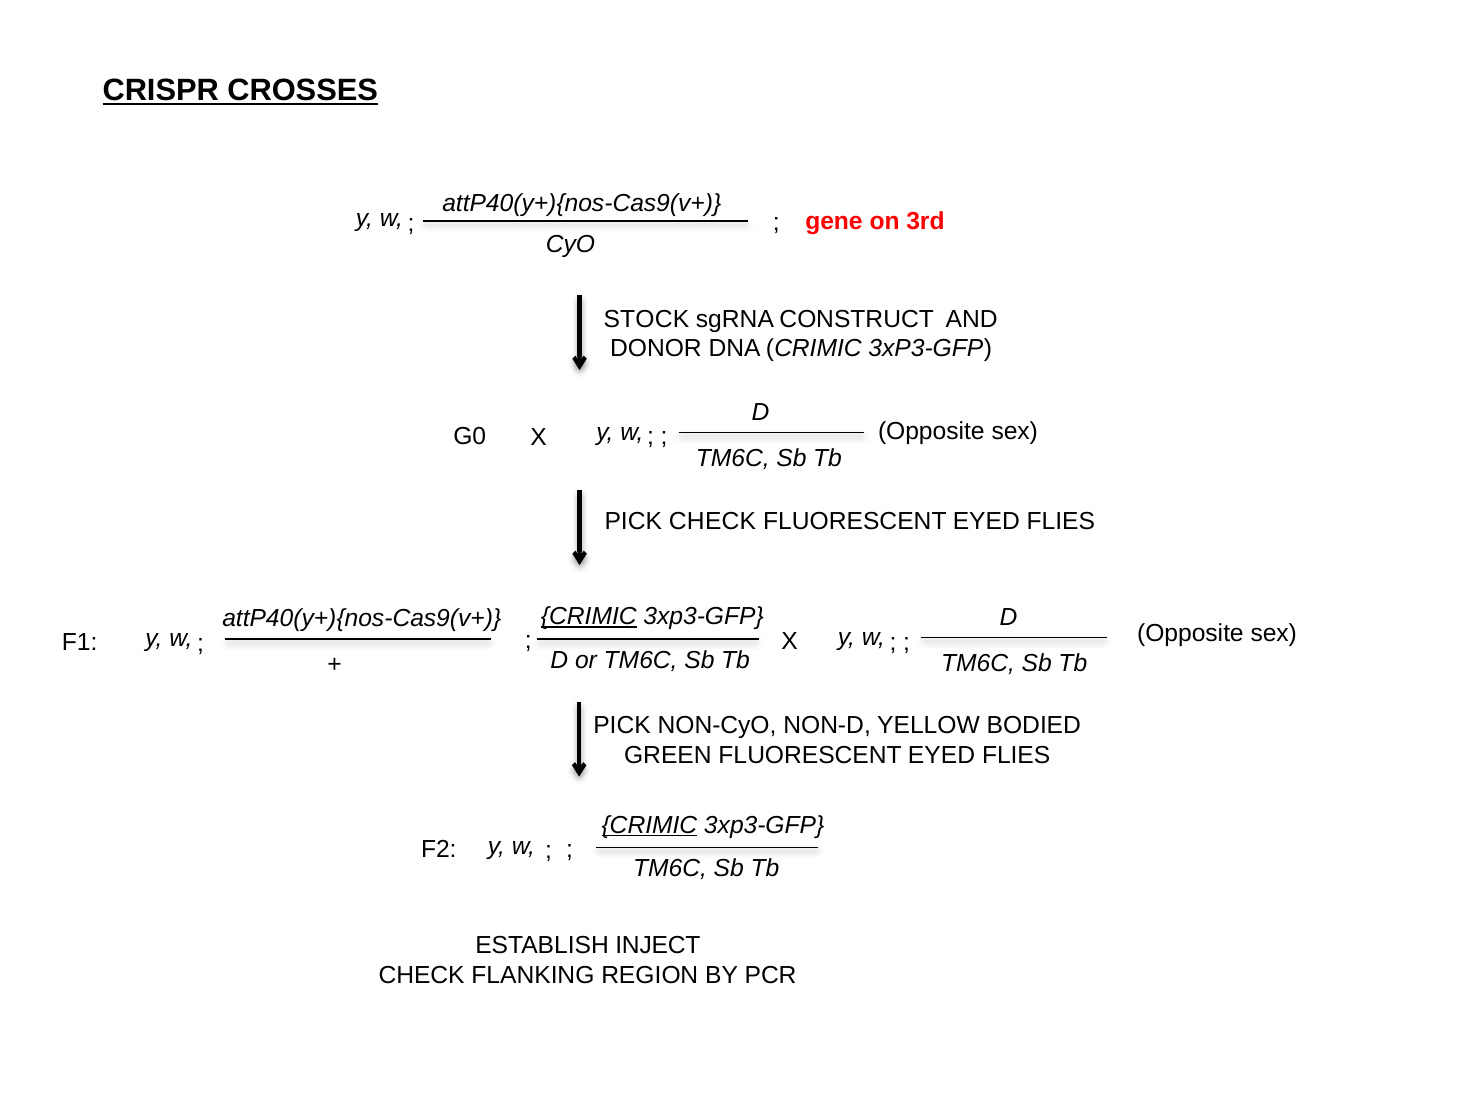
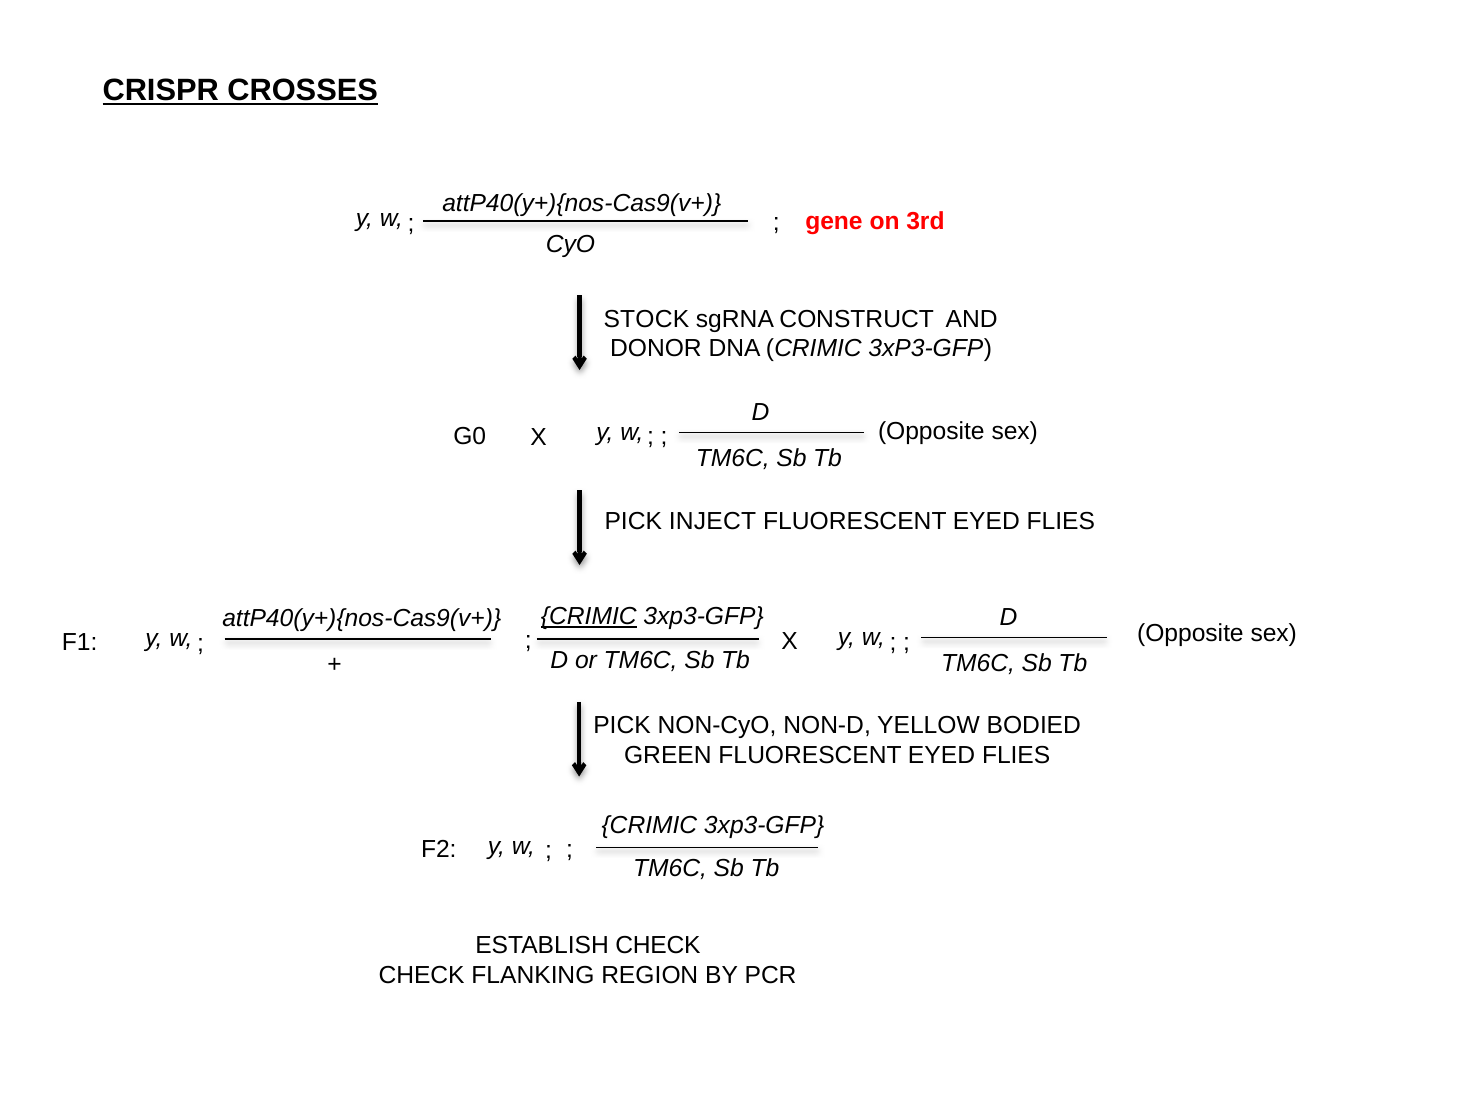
PICK CHECK: CHECK -> INJECT (713, 521)
CRIMIC underline: present -> none (649, 825)
ESTABLISH INJECT: INJECT -> CHECK (658, 946)
